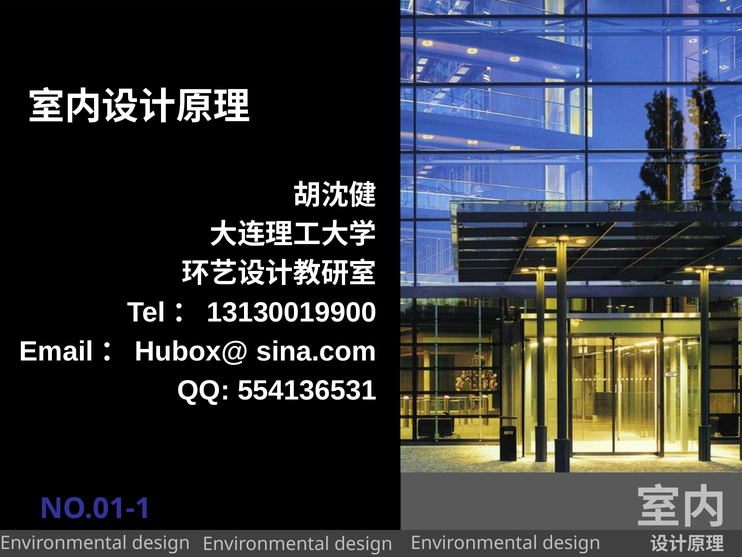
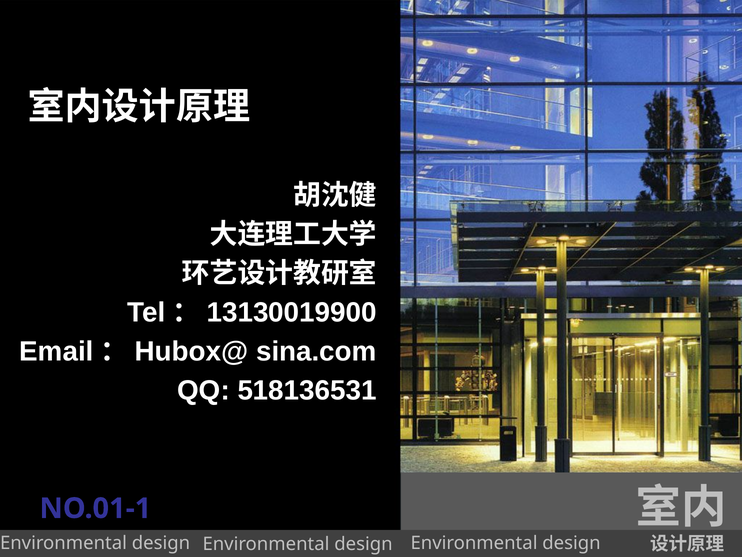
554136531: 554136531 -> 518136531 (307, 390)
